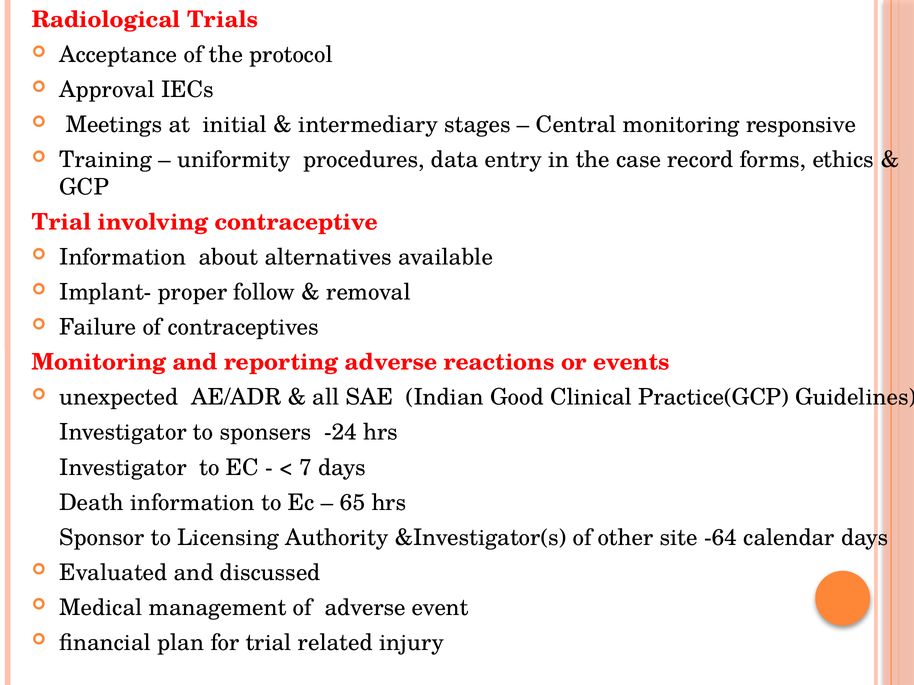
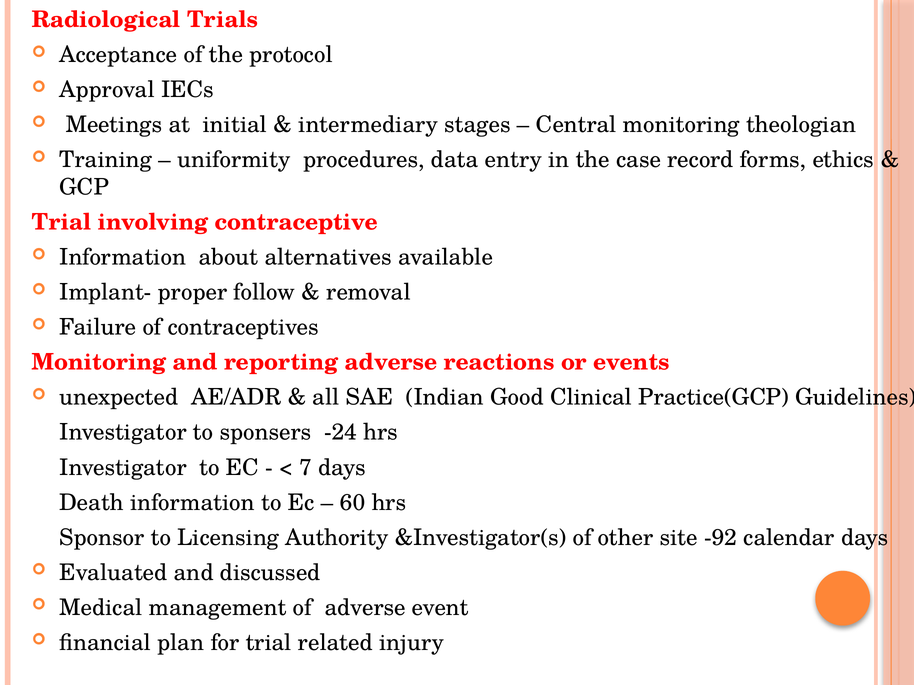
responsive: responsive -> theologian (801, 125)
65: 65 -> 60 (353, 503)
-64: -64 -> -92 (721, 538)
